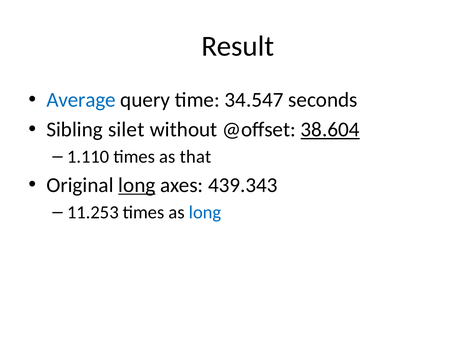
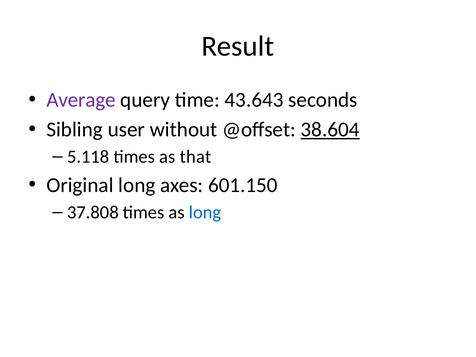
Average colour: blue -> purple (81, 100)
34.547: 34.547 -> 43.643 (254, 100)
silet: silet -> user (126, 129)
1.110: 1.110 -> 5.118 (88, 157)
long underline: present -> none (137, 185)
439.343: 439.343 -> 601.150 (243, 185)
11.253: 11.253 -> 37.808 (93, 212)
